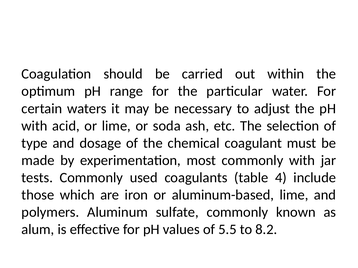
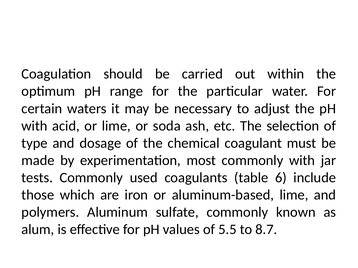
4: 4 -> 6 (281, 178)
8.2: 8.2 -> 8.7 (266, 230)
